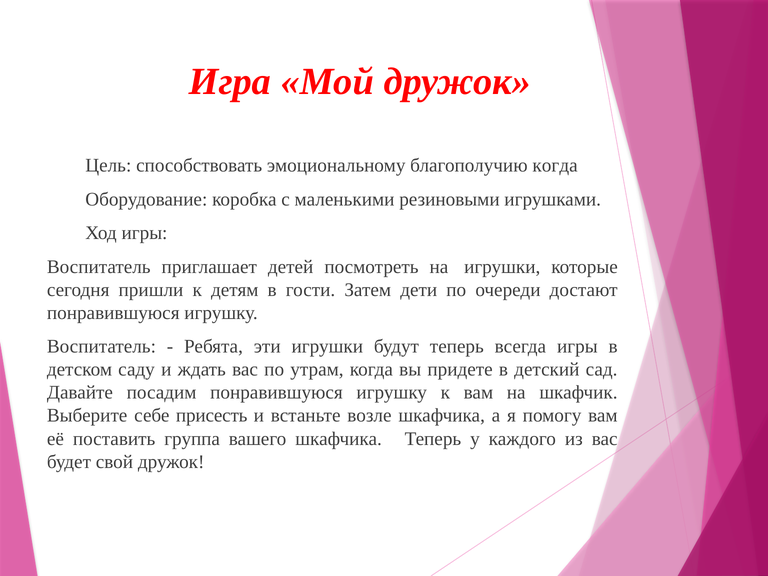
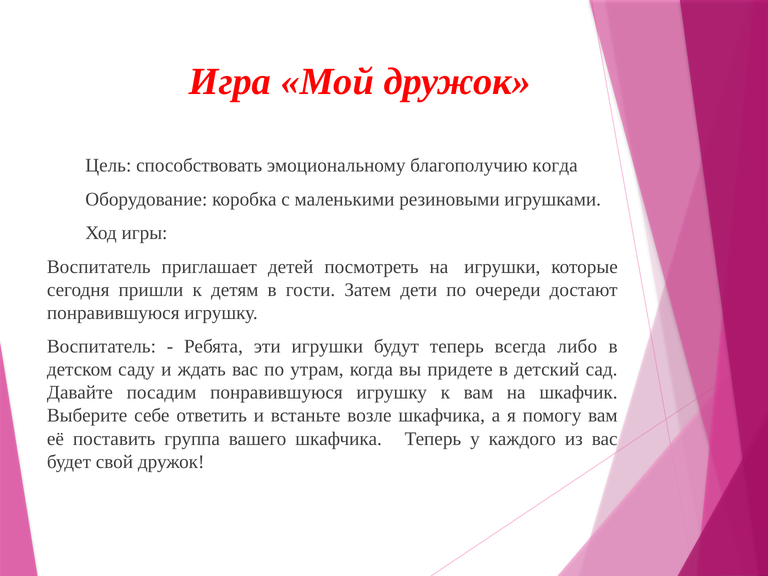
всегда игры: игры -> либо (577, 347)
присесть: присесть -> ответить (212, 416)
